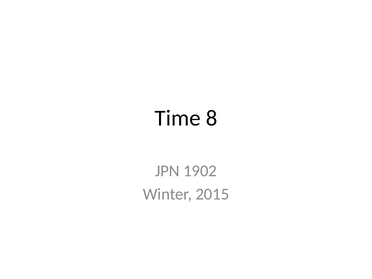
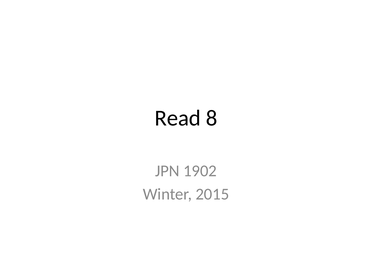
Time: Time -> Read (178, 118)
